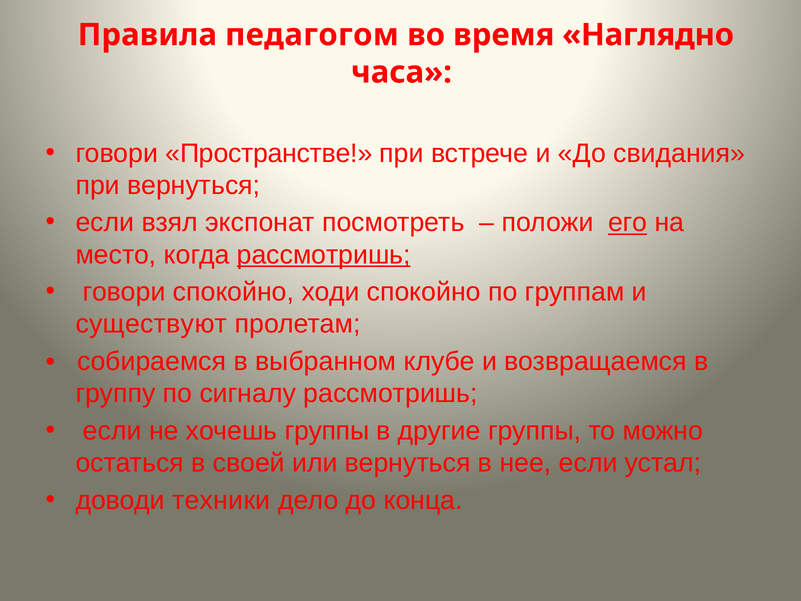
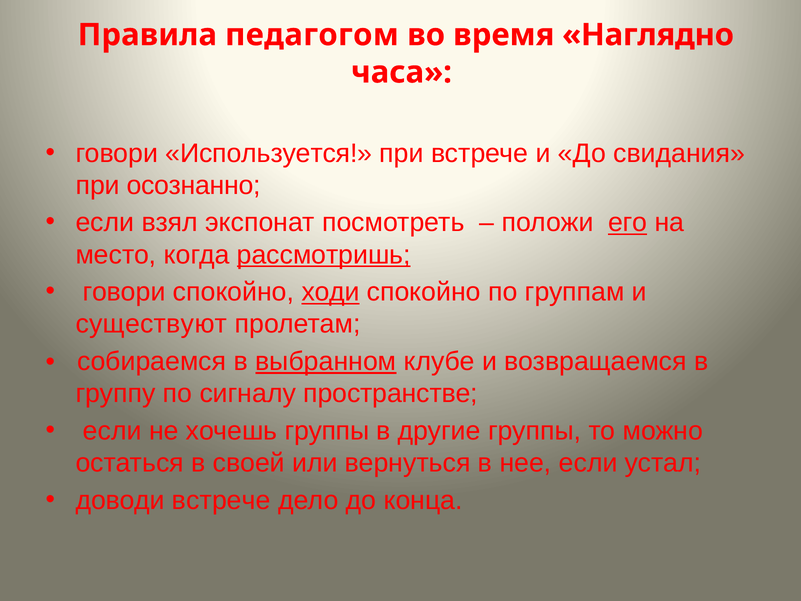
Пространстве: Пространстве -> Используется (269, 153)
при вернуться: вернуться -> осознанно (194, 185)
ходи underline: none -> present (331, 292)
выбранном underline: none -> present (326, 361)
сигналу рассмотришь: рассмотришь -> пространстве (391, 393)
доводи техники: техники -> встрече (221, 500)
